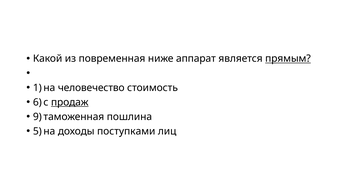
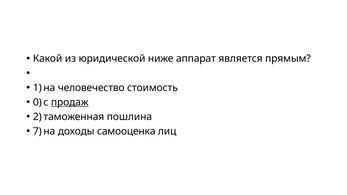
повременная: повременная -> юридической (112, 59)
прямым underline: present -> none (288, 59)
6: 6 -> 0 (37, 102)
9: 9 -> 2 (37, 117)
5: 5 -> 7 (37, 131)
поступками: поступками -> самооценка (126, 131)
